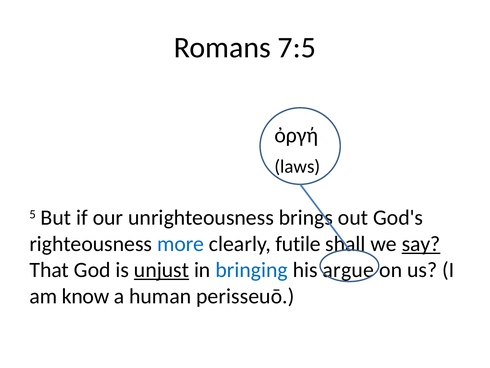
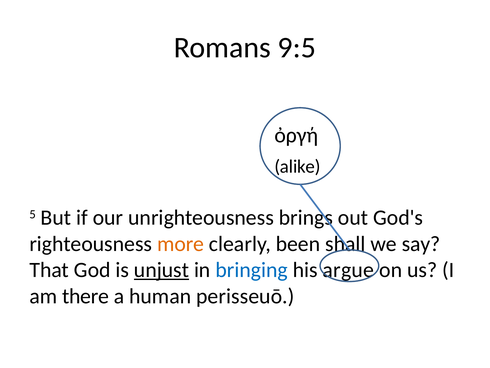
7:5: 7:5 -> 9:5 (297, 47)
laws: laws -> alike (297, 166)
more colour: blue -> orange (181, 244)
futile: futile -> been (298, 244)
say underline: present -> none (421, 244)
know: know -> there (86, 296)
